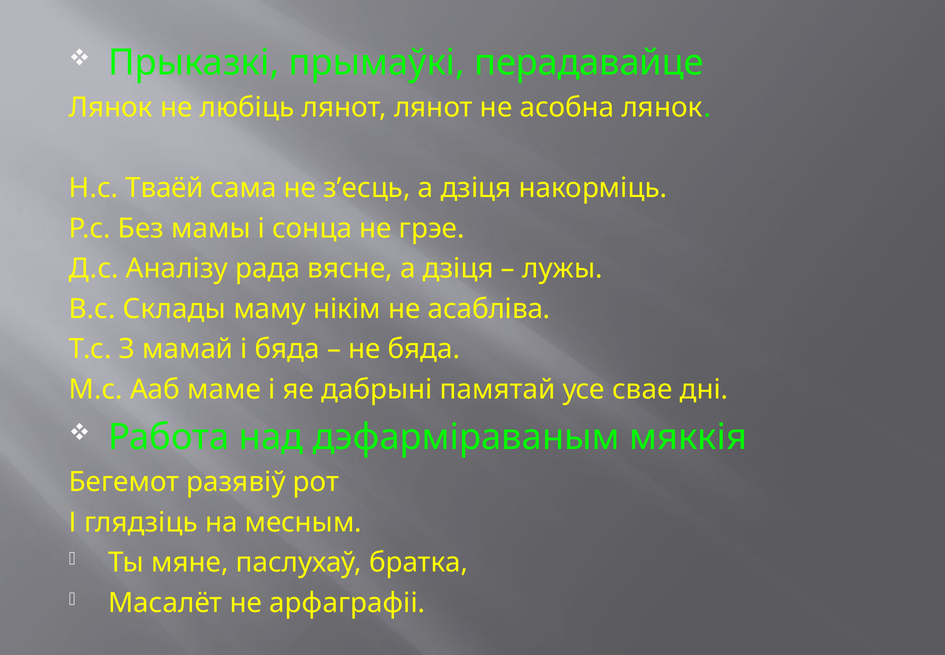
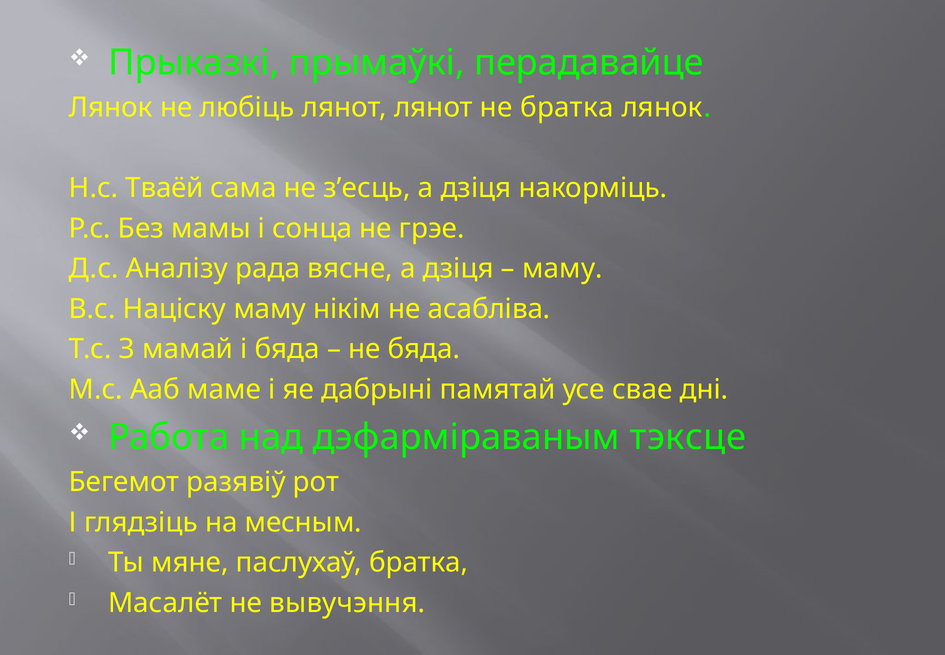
не асобна: асобна -> братка (567, 107)
лужы: лужы -> маму (562, 268)
Склады: Склады -> Націску (175, 309)
мяккія: мяккія -> тэксце (688, 437)
арфаграфіі: арфаграфіі -> вывучэння (347, 602)
